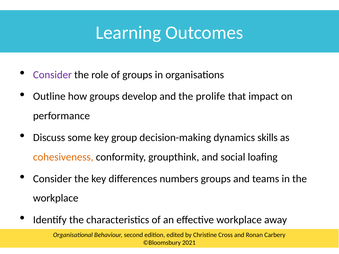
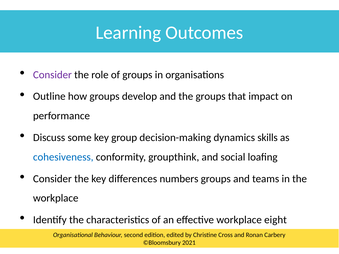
the prolife: prolife -> groups (211, 96)
cohesiveness colour: orange -> blue (63, 157)
away: away -> eight (276, 220)
